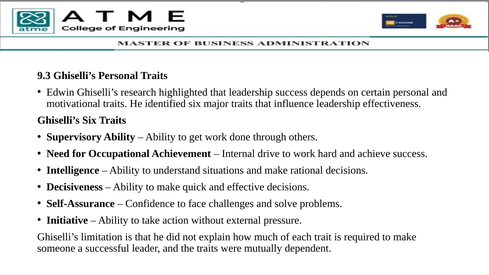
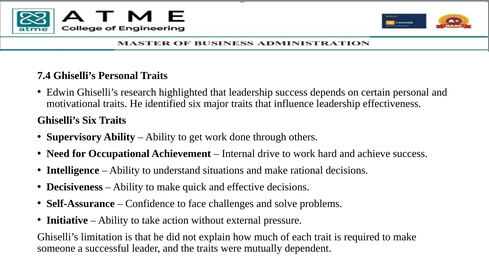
9.3: 9.3 -> 7.4 (44, 76)
